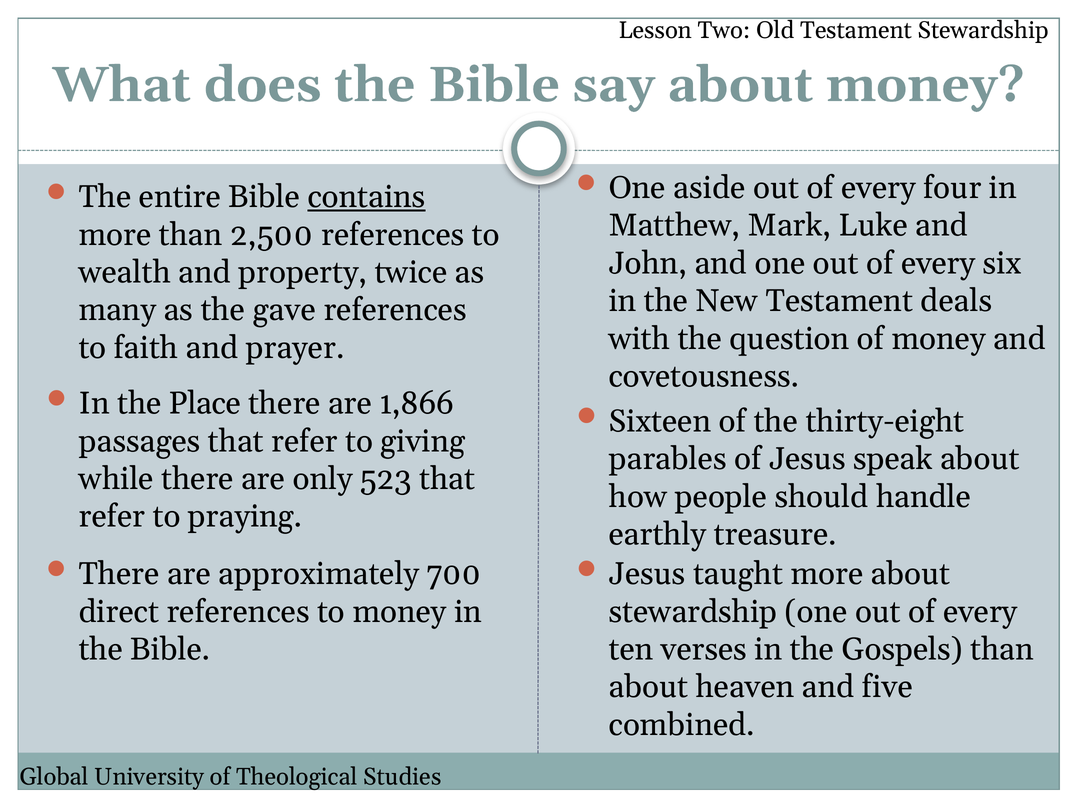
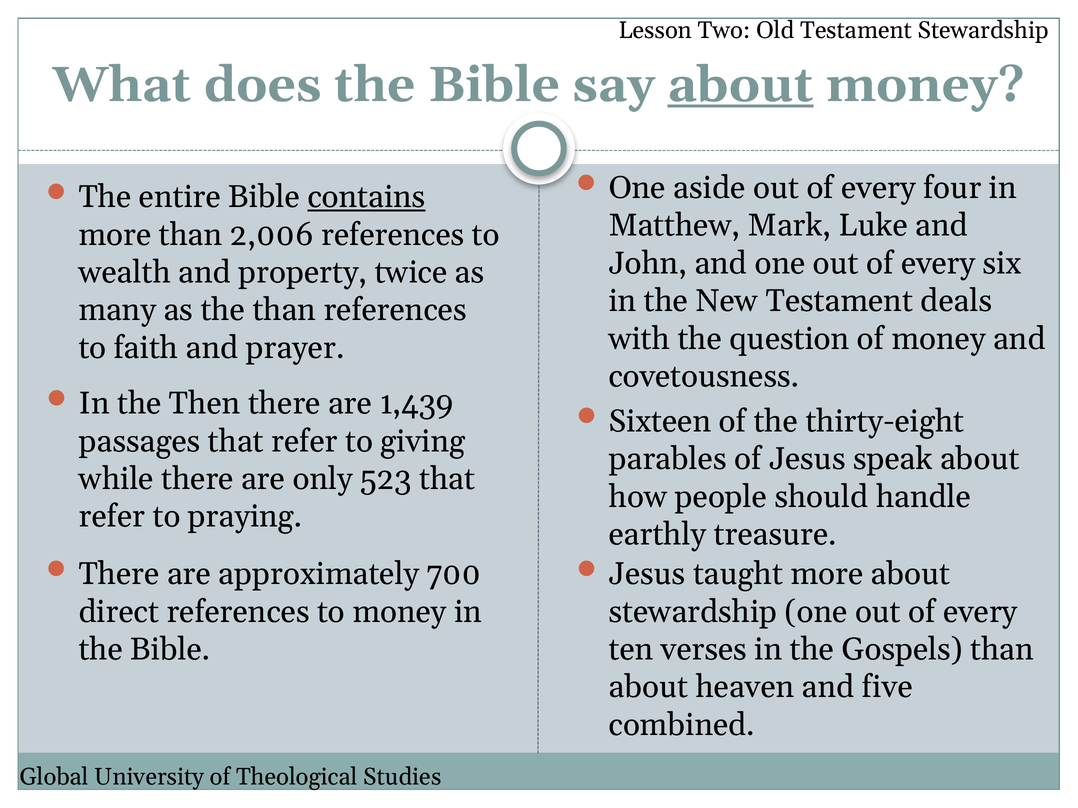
about underline: none -> present (740, 85)
2,500: 2,500 -> 2,006 (272, 235)
the gave: gave -> than (284, 310)
Place: Place -> Then (205, 404)
1,866: 1,866 -> 1,439 (417, 404)
